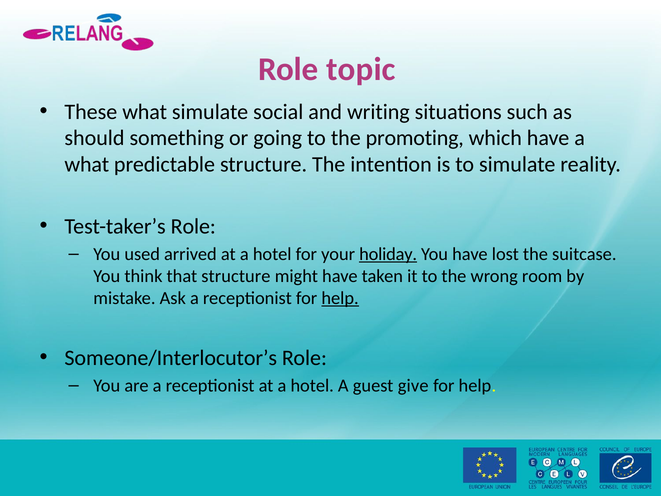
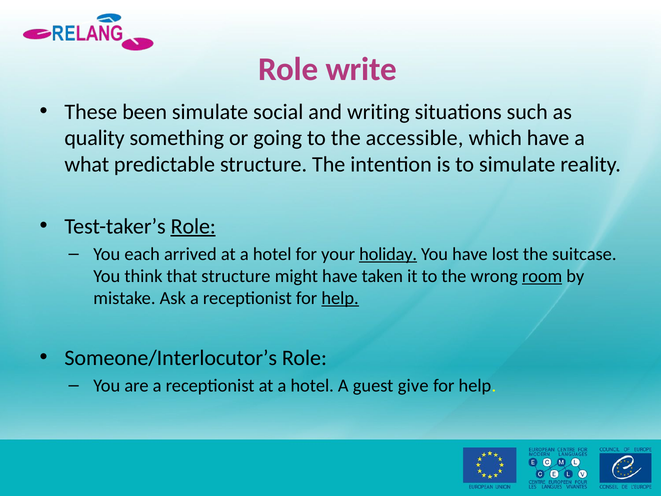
topic: topic -> write (361, 69)
These what: what -> been (145, 112)
should: should -> quality (95, 138)
promoting: promoting -> accessible (415, 138)
Role underline: none -> present (193, 226)
used: used -> each (142, 254)
room underline: none -> present (542, 276)
